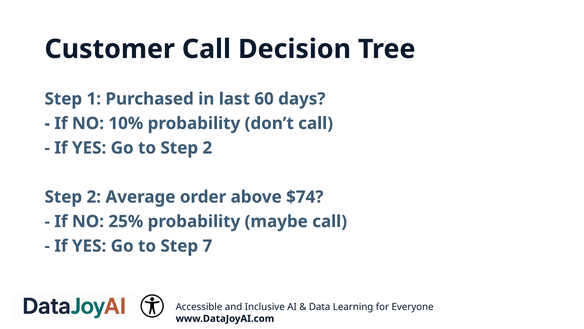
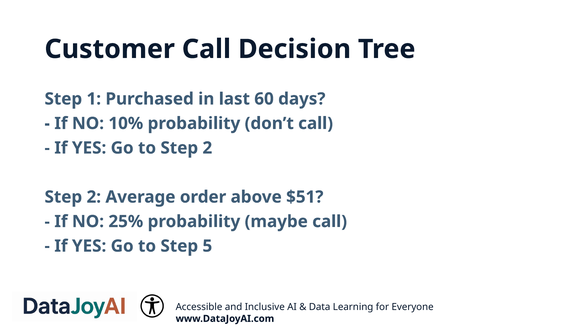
$74: $74 -> $51 (305, 197)
7: 7 -> 5 (207, 246)
